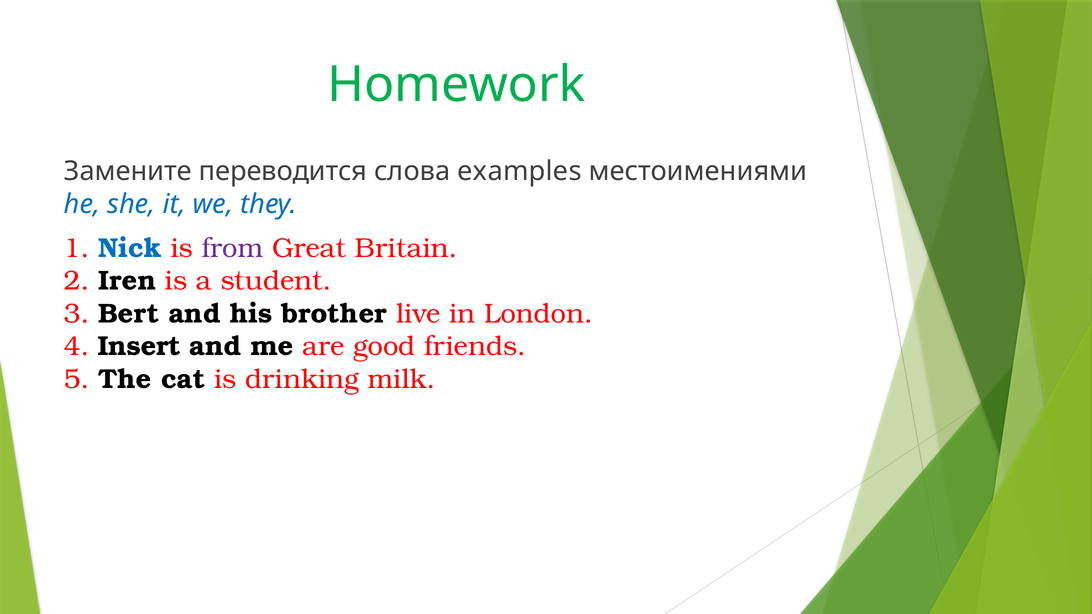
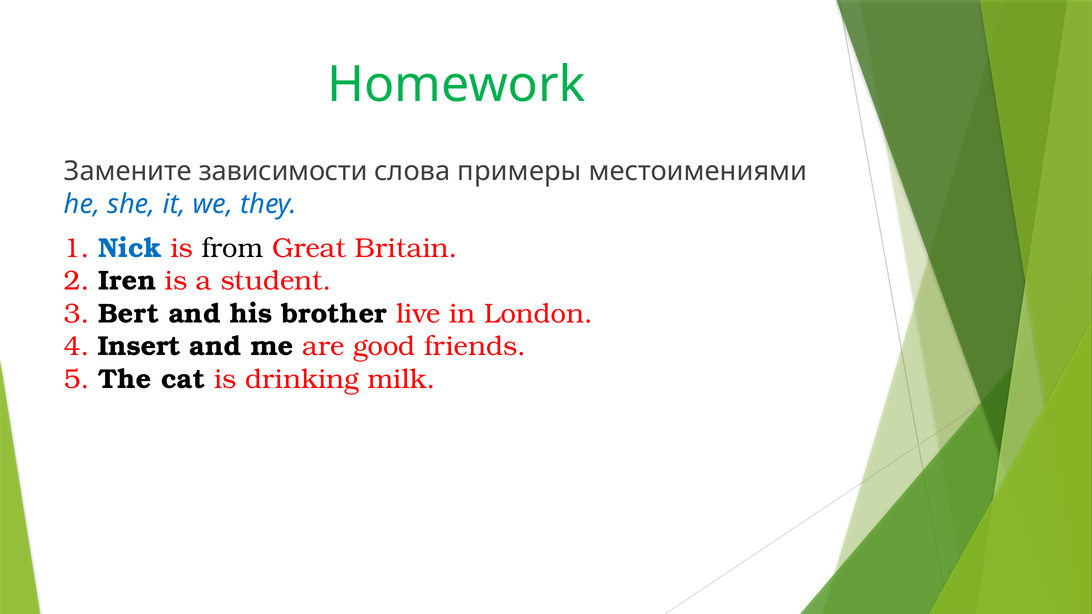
переводится: переводится -> зависимости (283, 171)
examples: examples -> примеры (520, 171)
from colour: purple -> black (233, 248)
